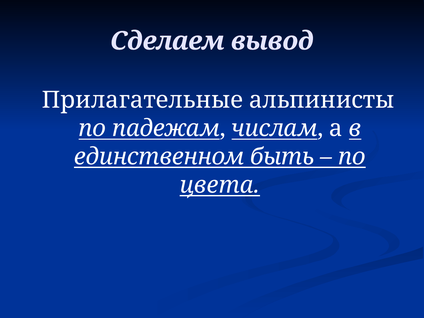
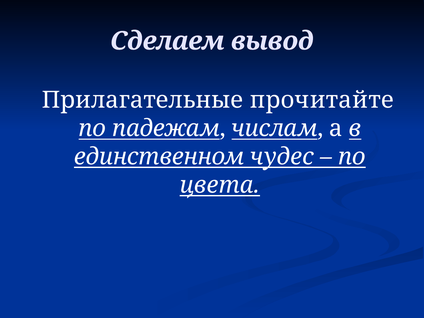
альпинисты: альпинисты -> прочитайте (322, 100)
быть: быть -> чудес (282, 157)
